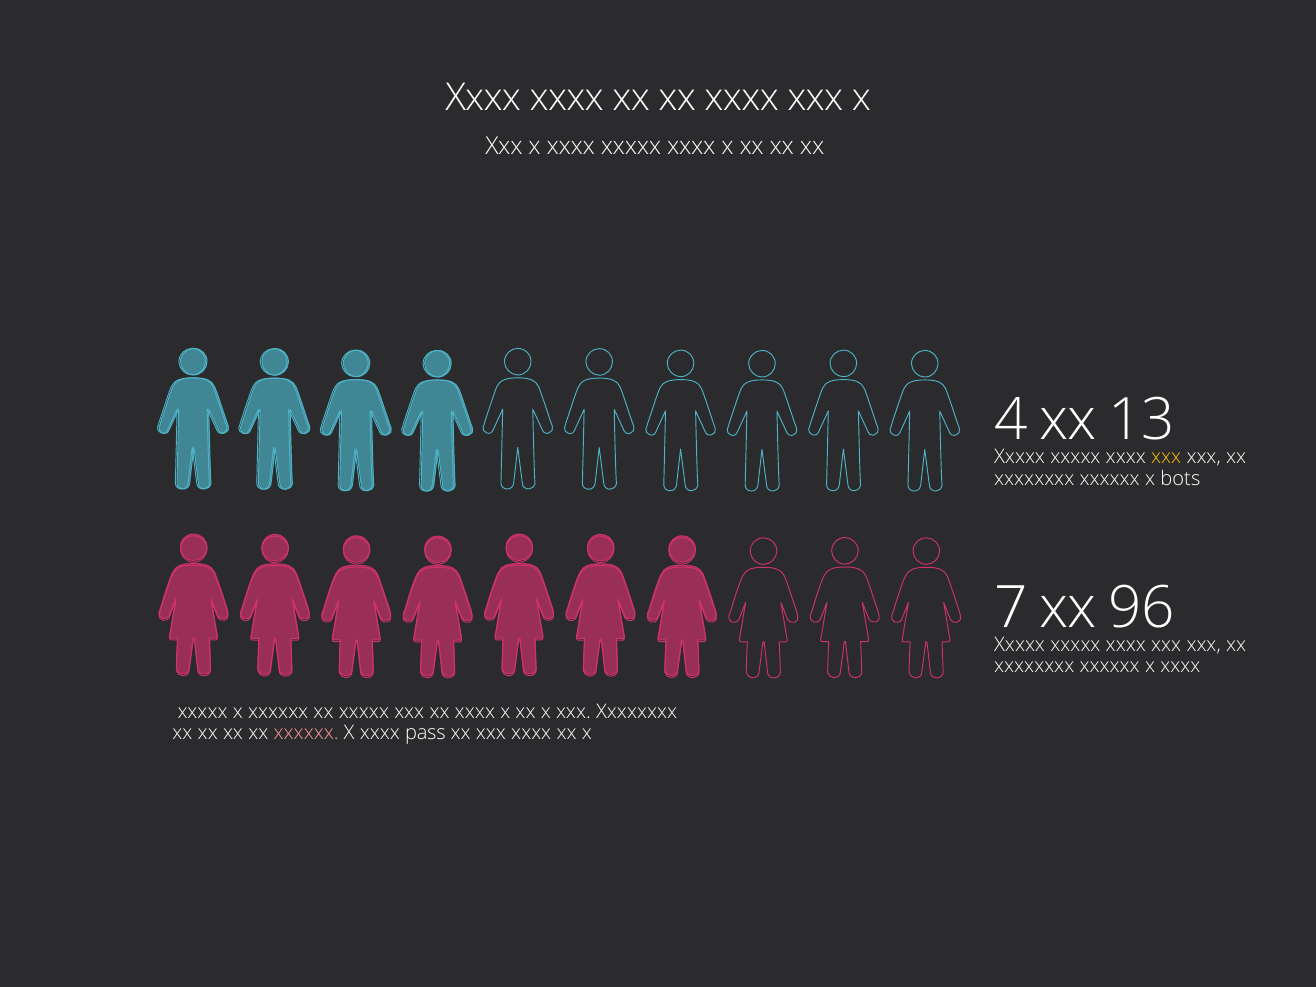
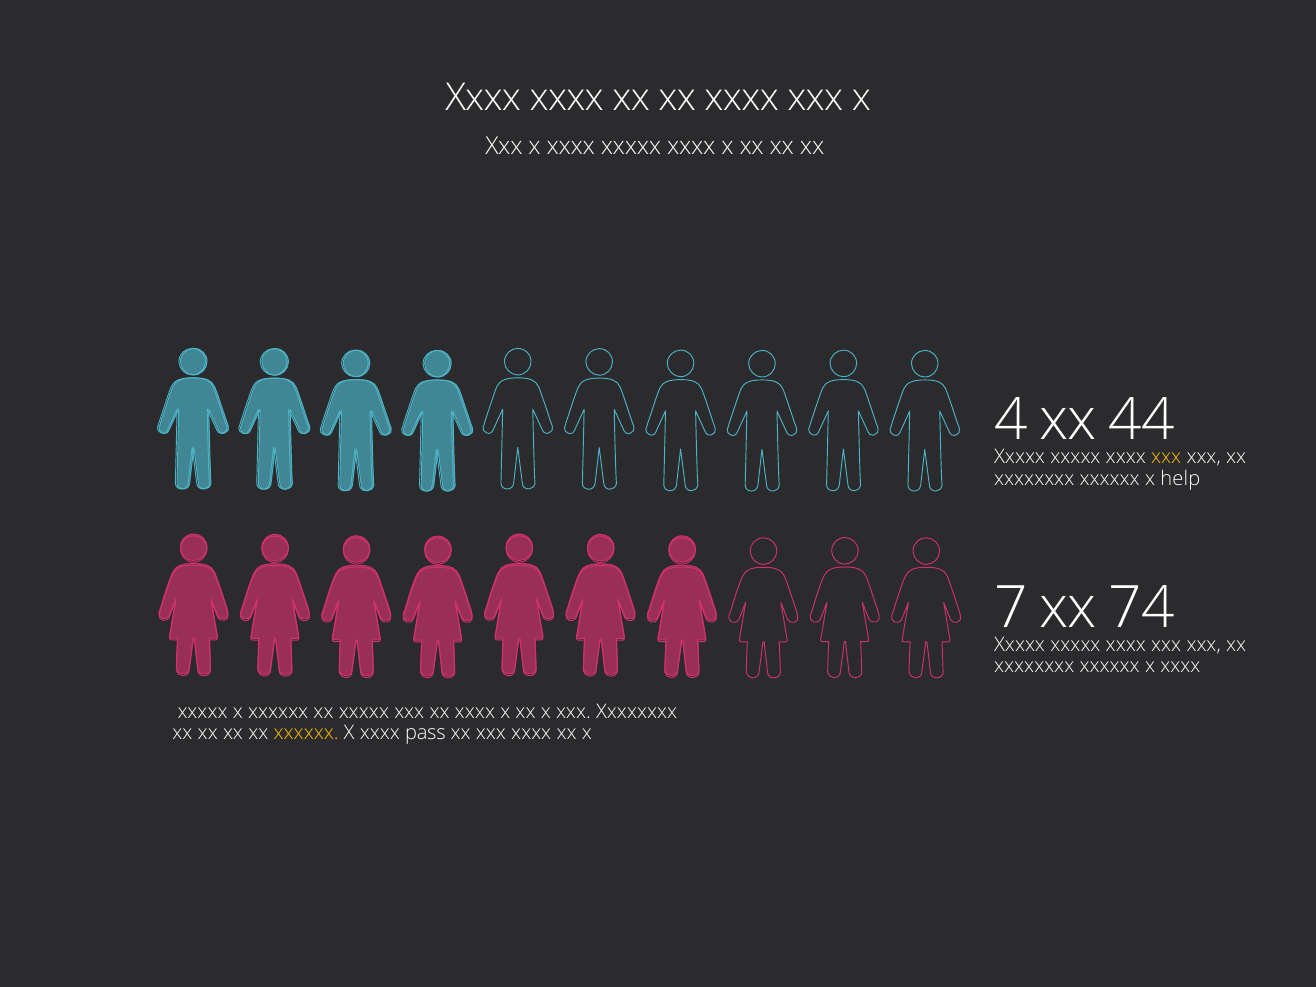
13: 13 -> 44 (1142, 421)
bots: bots -> help (1180, 479)
96: 96 -> 74 (1142, 608)
xxxxxx colour: pink -> yellow (306, 733)
